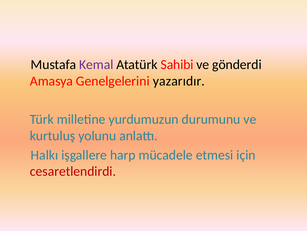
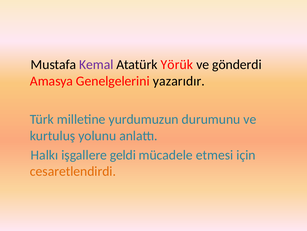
Sahibi: Sahibi -> Yörük (177, 64)
harp: harp -> geldi (123, 154)
cesaretlendirdi colour: red -> orange (73, 171)
